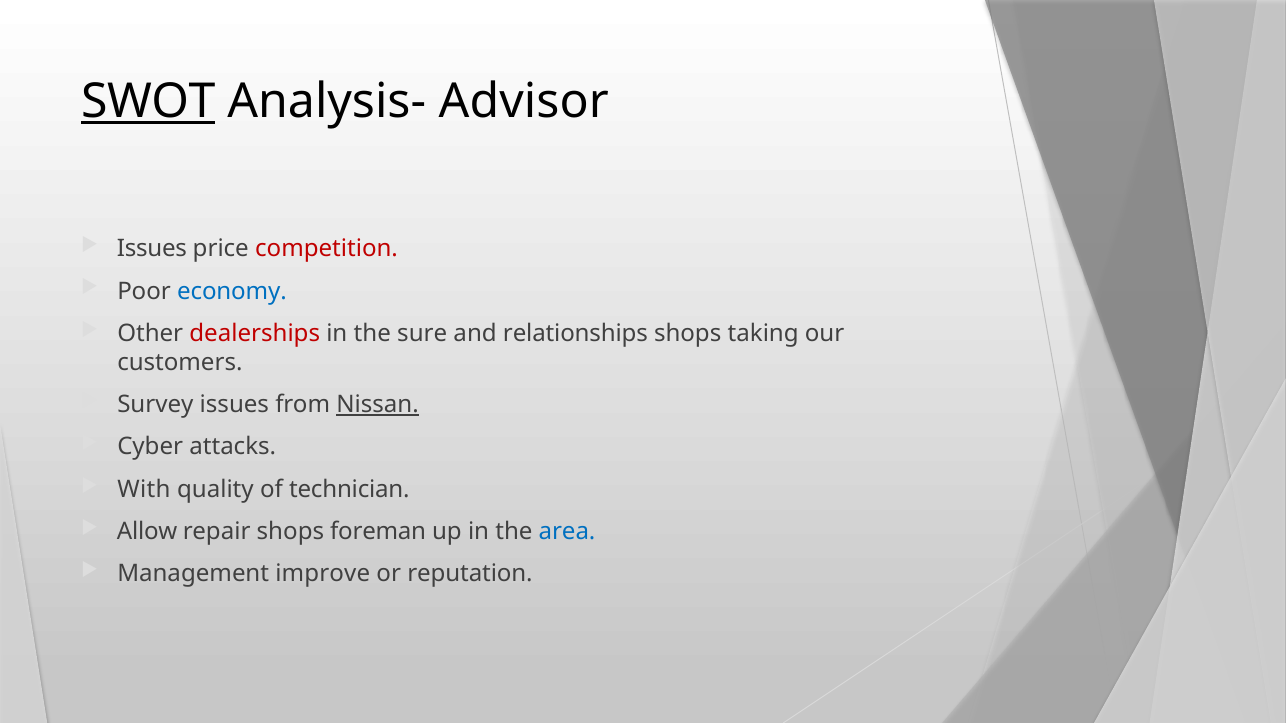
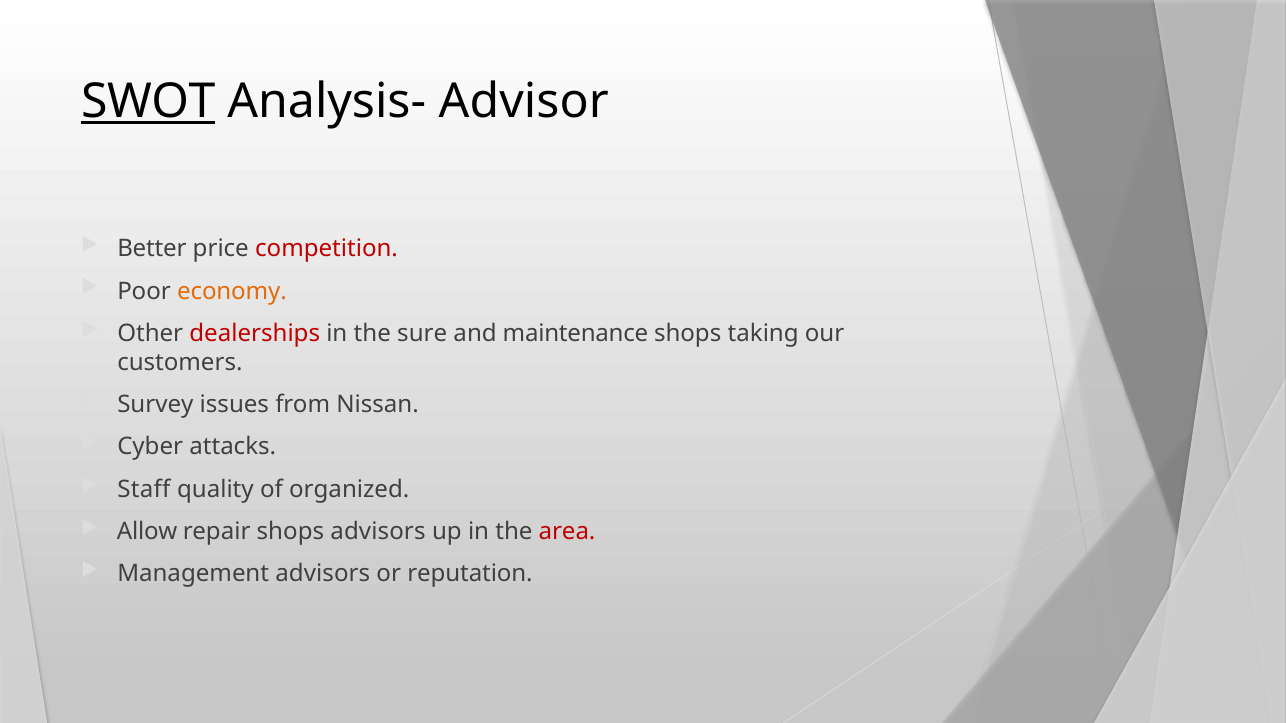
Issues: Issues -> Better (152, 249)
economy colour: blue -> orange (232, 291)
relationships: relationships -> maintenance (575, 334)
Nissan underline: present -> none (378, 405)
With: With -> Staff (144, 490)
technician: technician -> organized (349, 490)
shops foreman: foreman -> advisors (378, 532)
area colour: blue -> red (567, 532)
Management improve: improve -> advisors (323, 574)
